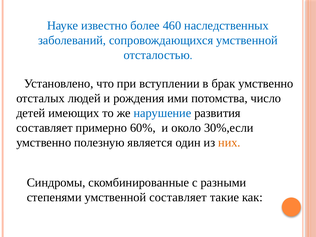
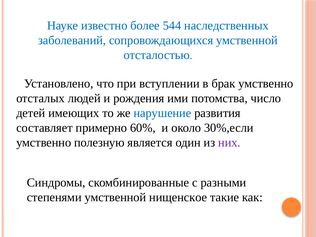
460: 460 -> 544 (172, 26)
них colour: orange -> purple (229, 143)
умственной составляет: составляет -> нищенское (178, 197)
